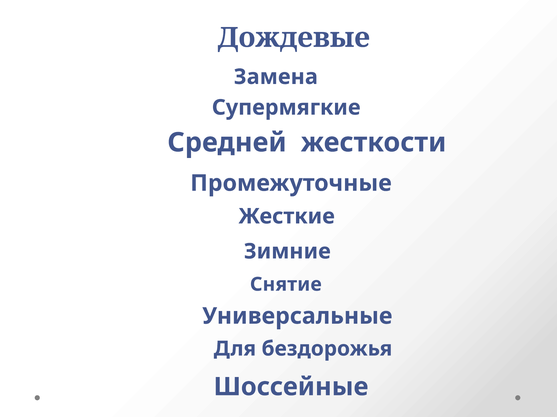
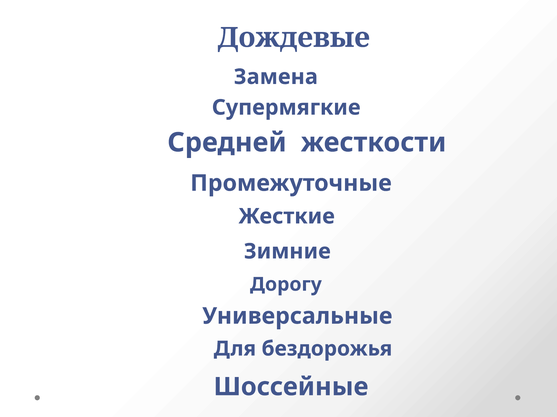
Снятие: Снятие -> Дорогу (286, 285)
